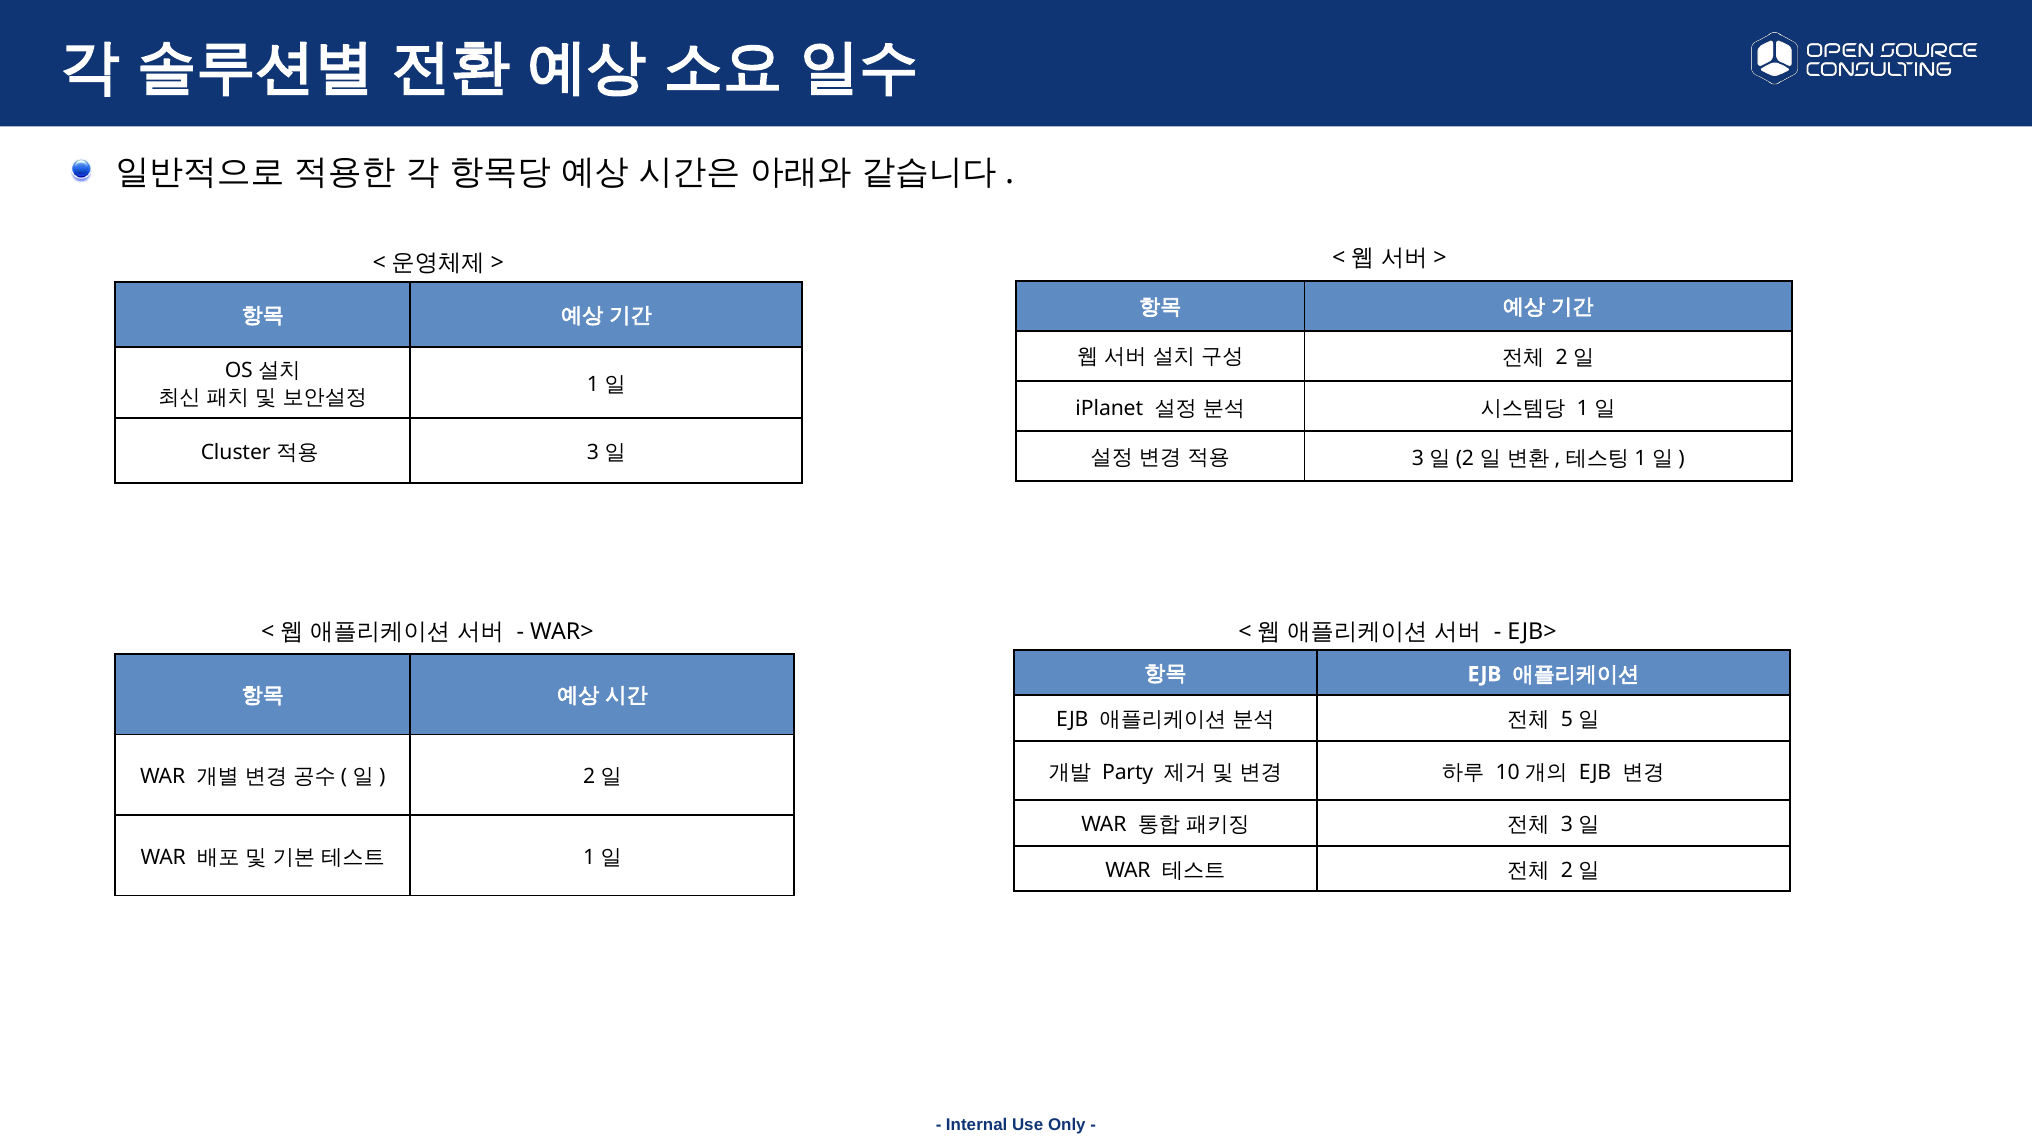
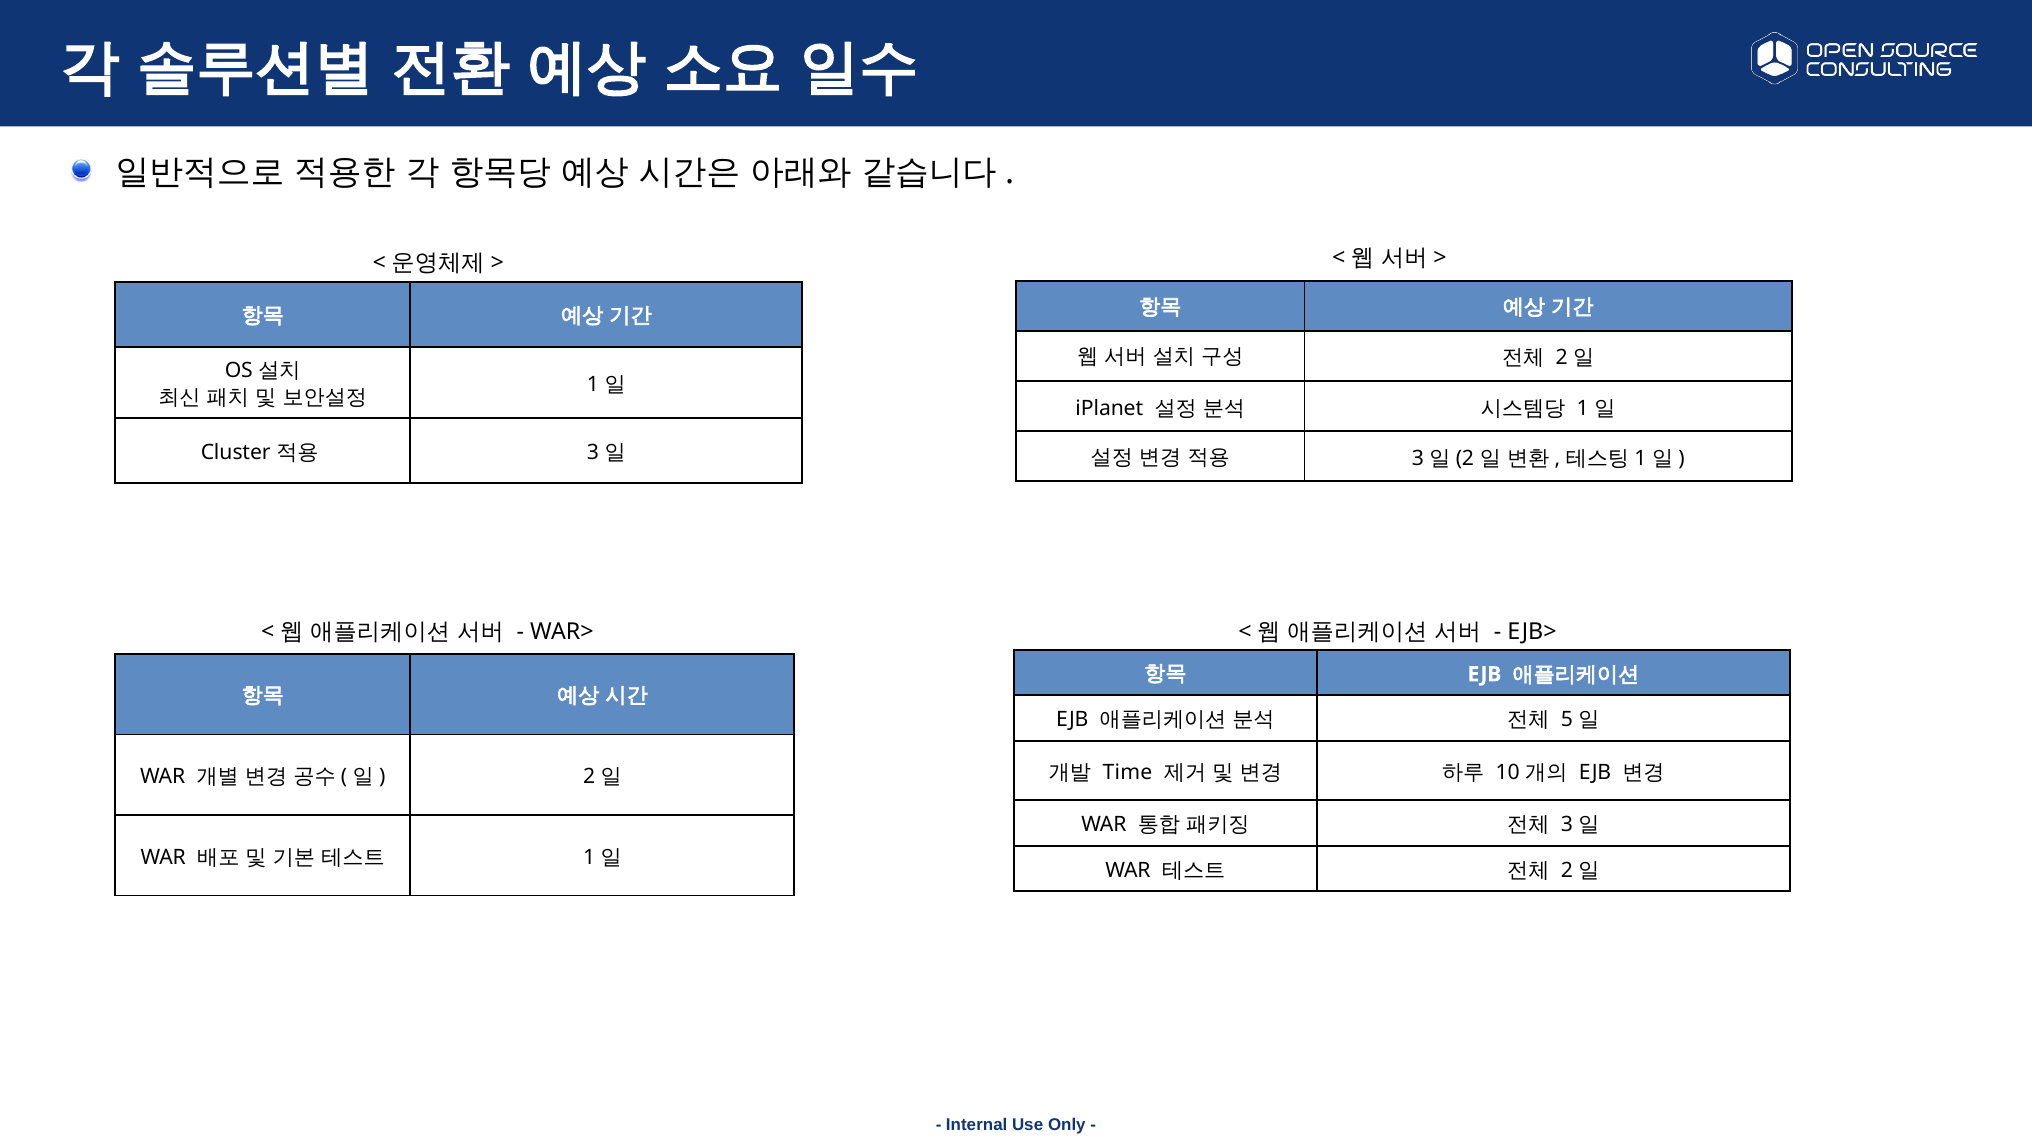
Party: Party -> Time (1128, 772)
